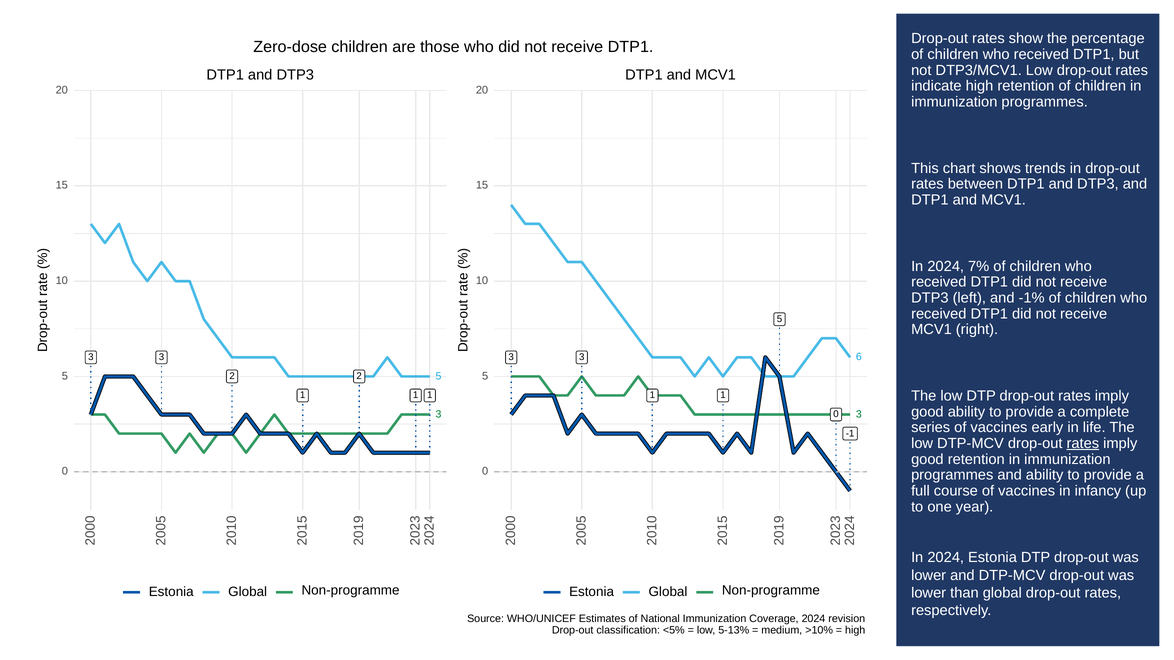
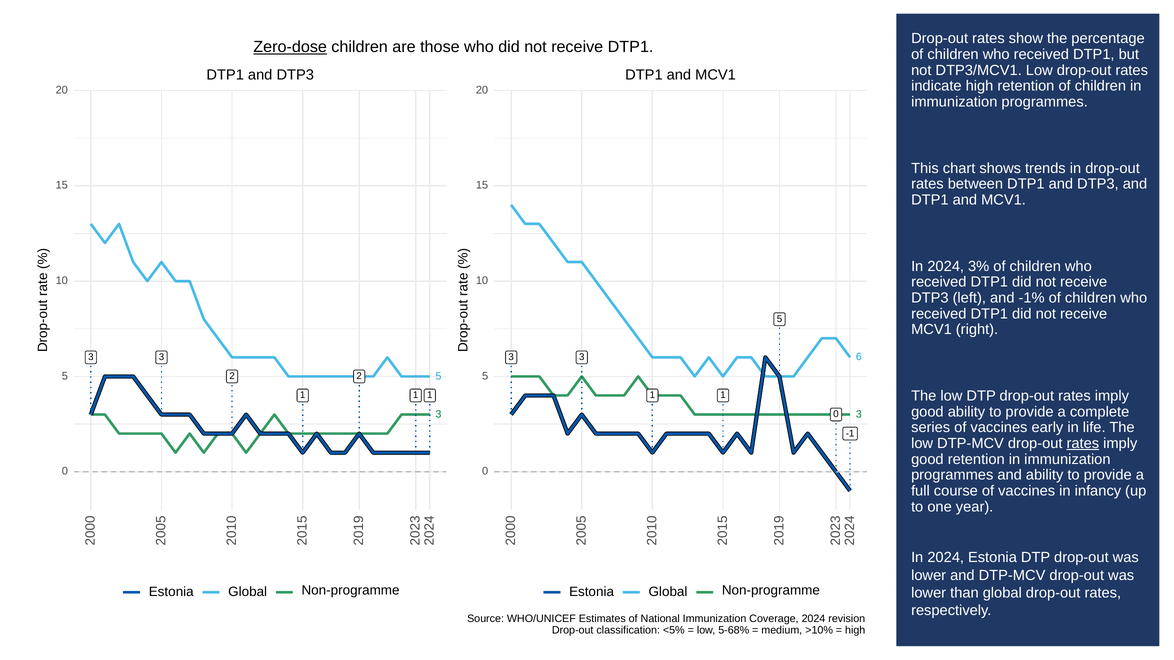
Zero-dose underline: none -> present (290, 47)
7%: 7% -> 3% (979, 266)
5-13%: 5-13% -> 5-68% (734, 631)
